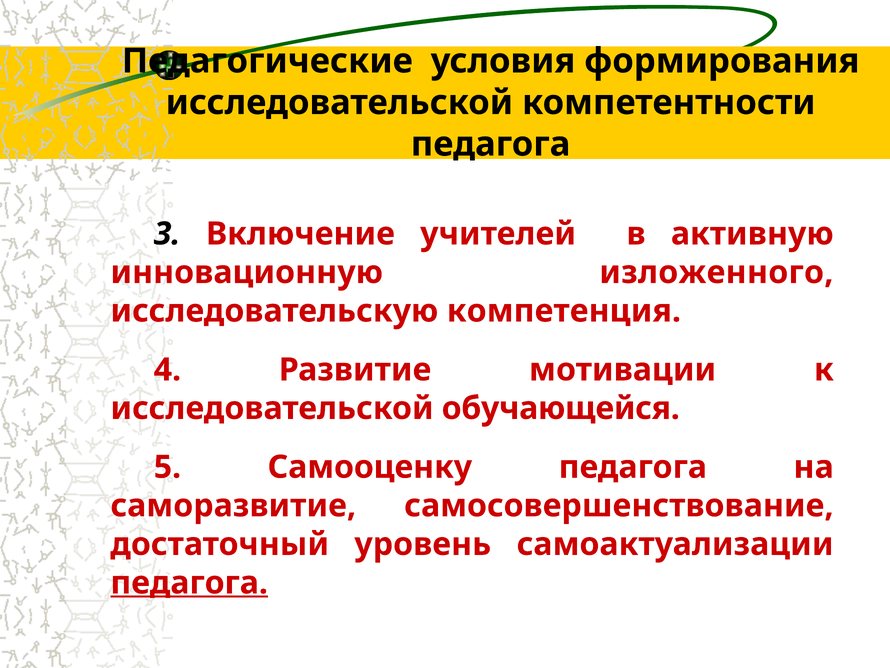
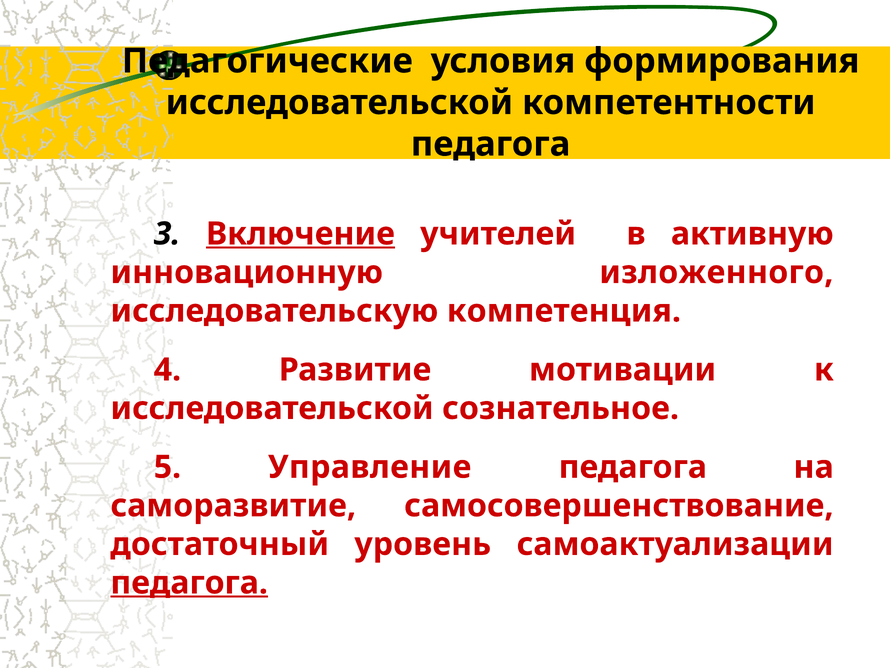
Включение underline: none -> present (300, 234)
обучающейся: обучающейся -> сознательное (561, 408)
Самооценку: Самооценку -> Управление (370, 467)
